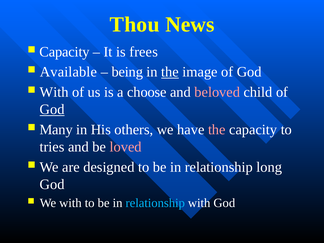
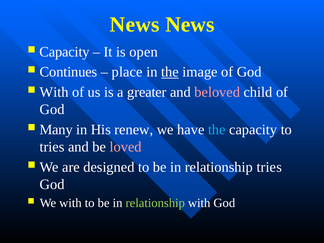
Thou: Thou -> News (135, 24)
frees: frees -> open (144, 52)
Available: Available -> Continues (69, 72)
being: being -> place (127, 72)
choose: choose -> greater (147, 92)
God underline: present -> none (52, 109)
others: others -> renew (134, 130)
the colour: pink -> light blue (217, 130)
relationship long: long -> tries (269, 167)
relationship colour: light blue -> light green (155, 203)
